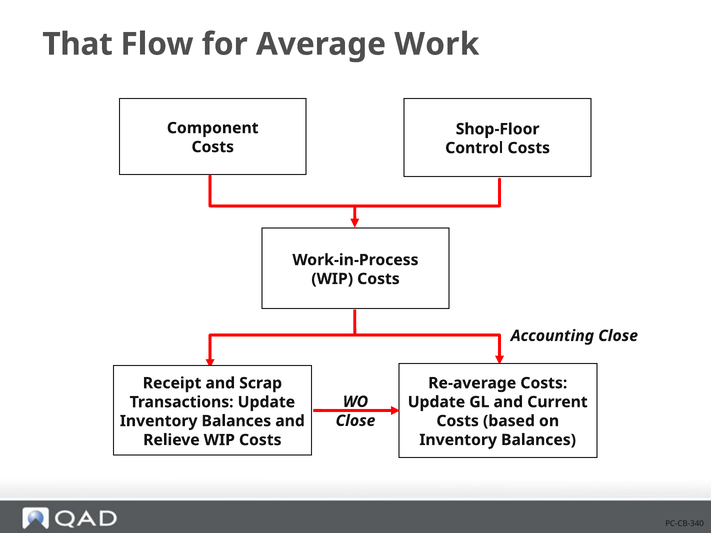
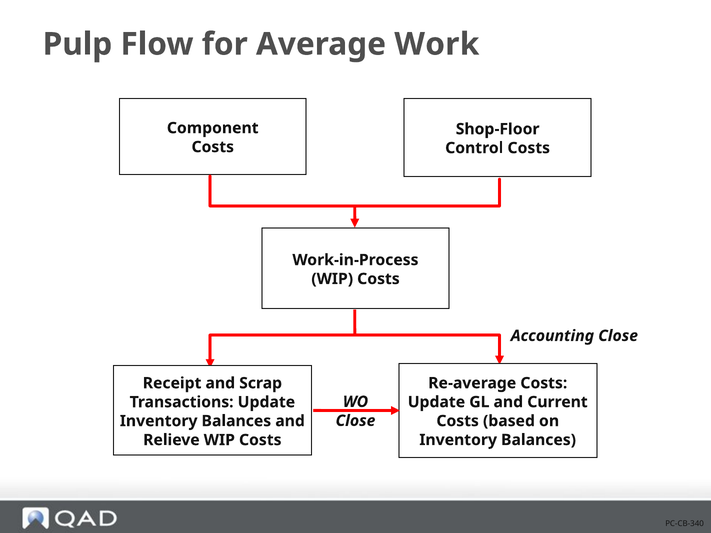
That: That -> Pulp (77, 44)
